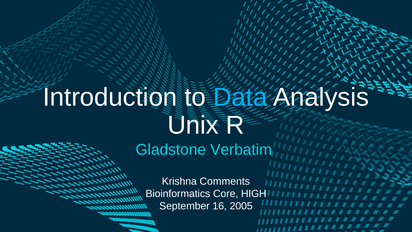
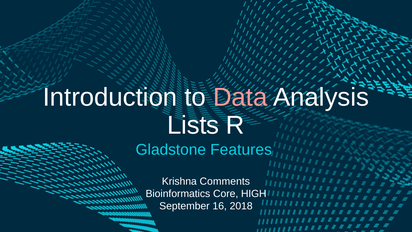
Data colour: light blue -> pink (240, 97)
Unix: Unix -> Lists (193, 125)
Verbatim: Verbatim -> Features (241, 150)
2005: 2005 -> 2018 (241, 206)
